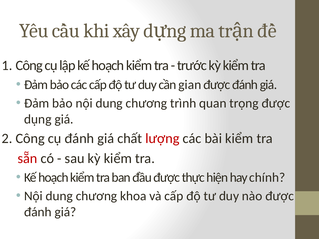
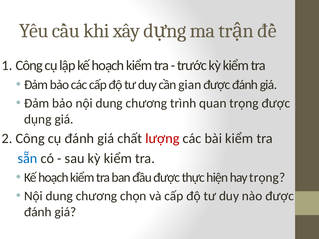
sẵn colour: red -> blue (28, 159)
hay chính: chính -> trọng (267, 178)
khoa: khoa -> chọn (133, 196)
